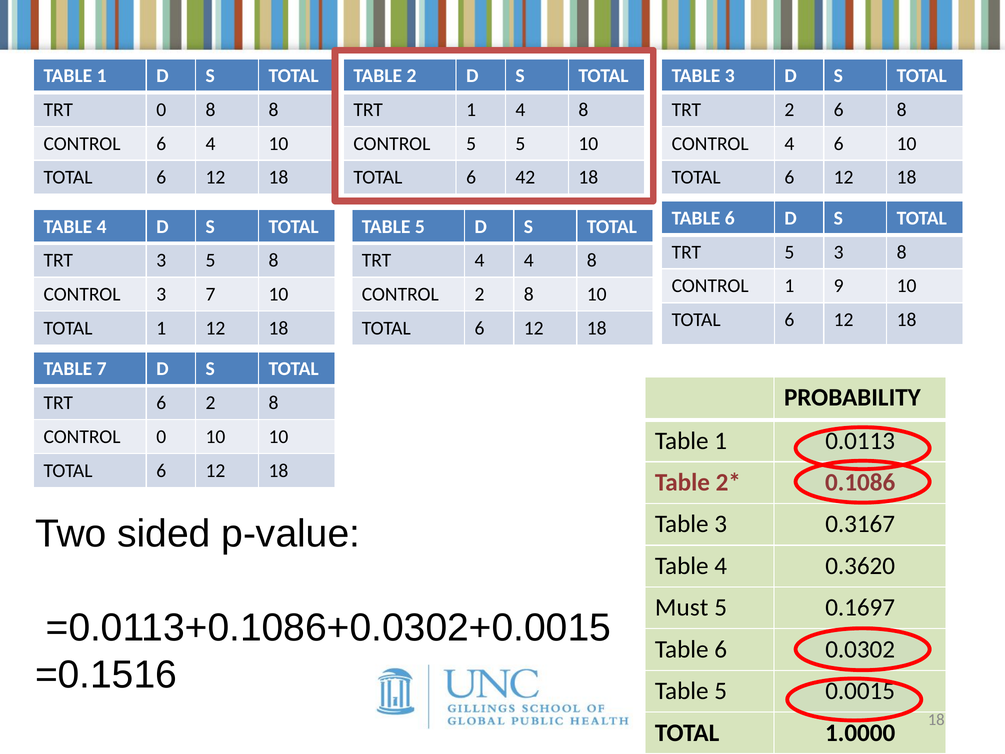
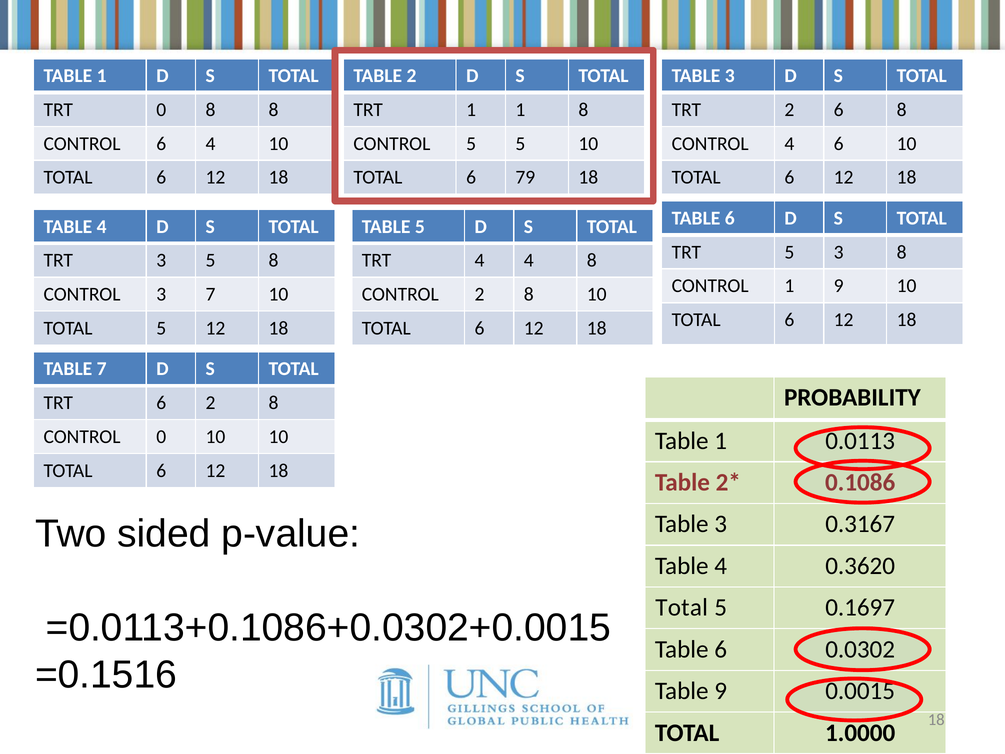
1 4: 4 -> 1 (520, 110)
42: 42 -> 79 (525, 177)
1: 1 -> 5 (161, 328)
Must: Must -> Total (682, 607)
5: 5 -> 9 (721, 691)
